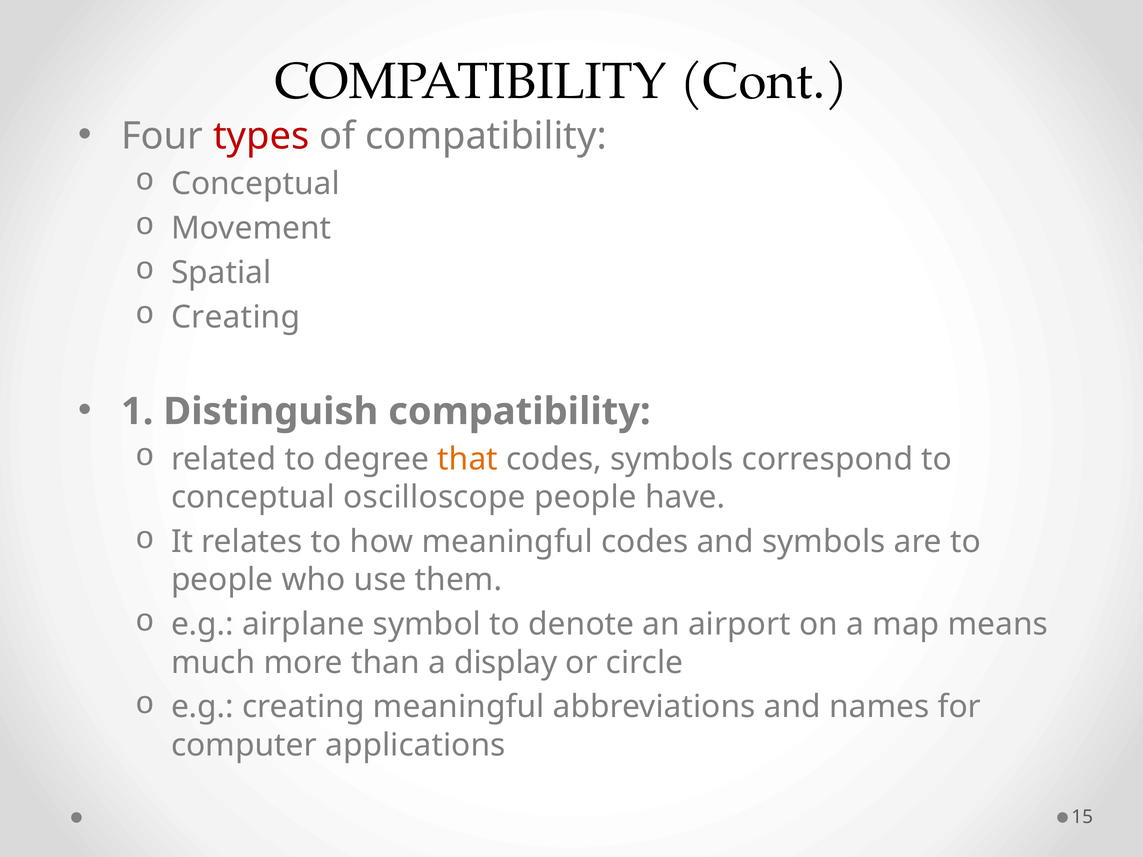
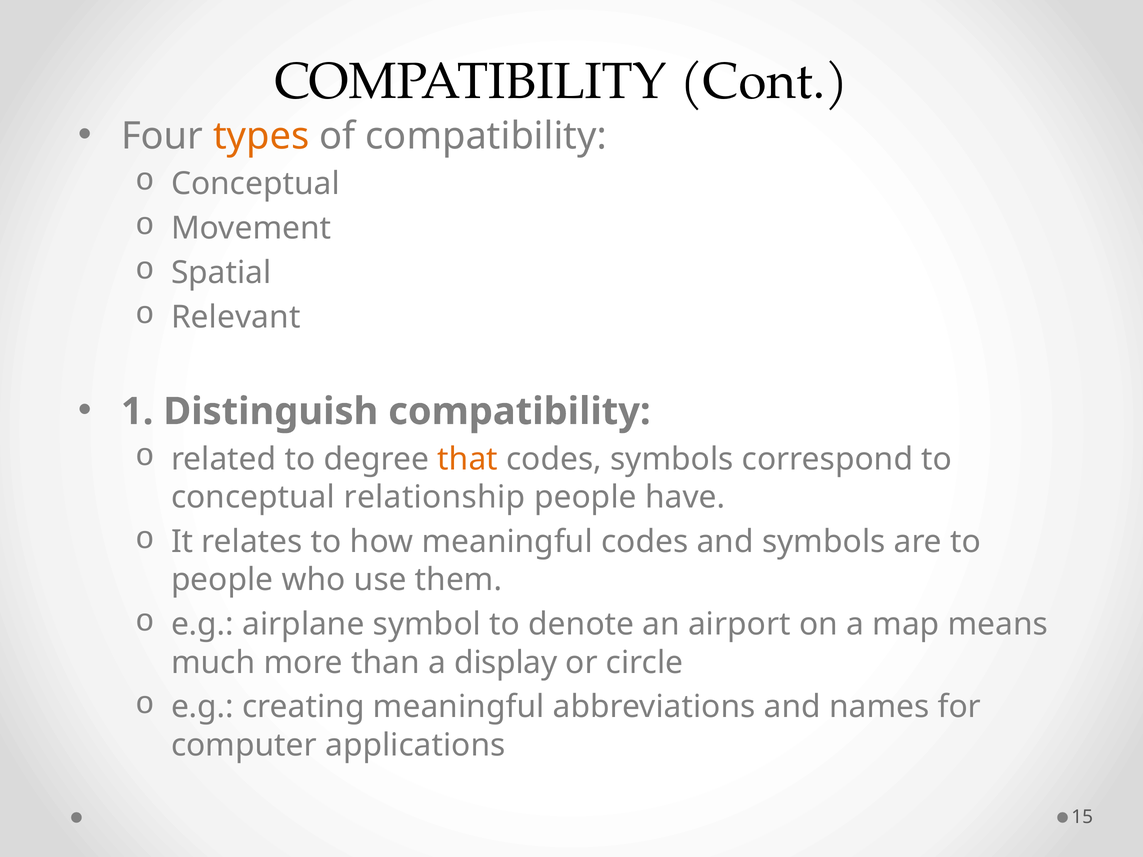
types colour: red -> orange (261, 136)
Creating: Creating -> Relevant (236, 317)
oscilloscope: oscilloscope -> relationship (435, 498)
